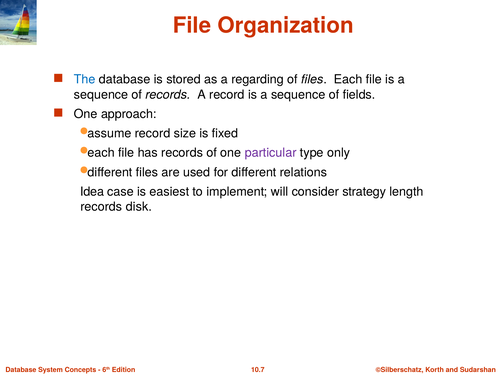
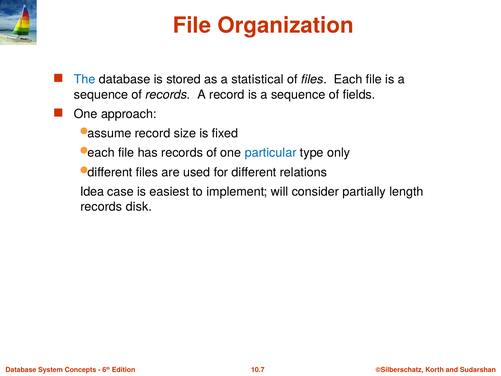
regarding: regarding -> statistical (257, 79)
particular colour: purple -> blue (271, 153)
strategy: strategy -> partially (364, 192)
